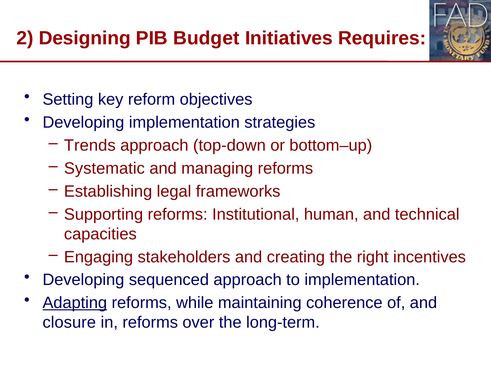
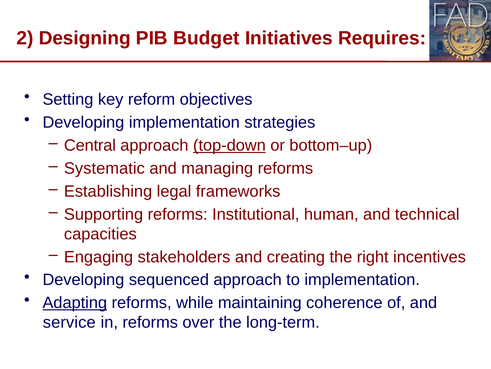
Trends: Trends -> Central (90, 145)
top-down underline: none -> present (229, 145)
closure: closure -> service (69, 322)
